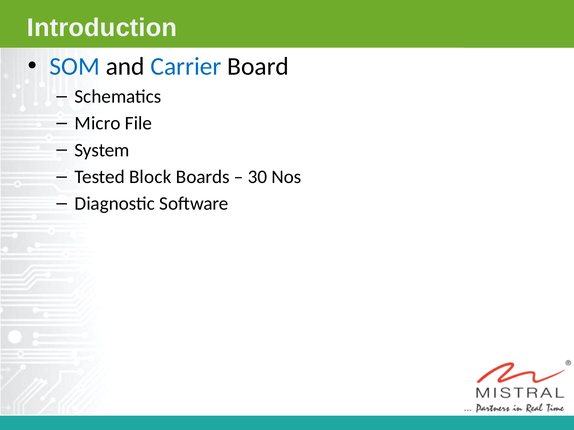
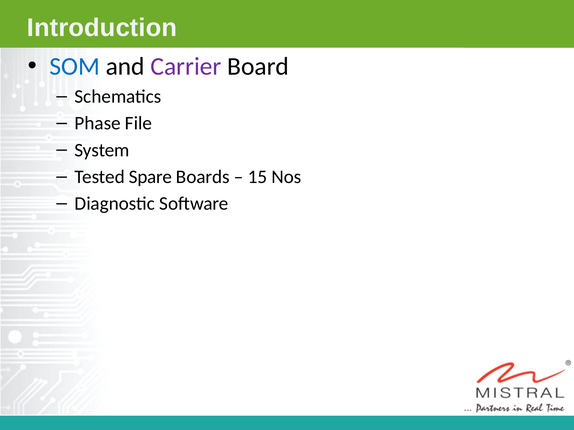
Carrier colour: blue -> purple (186, 66)
Micro: Micro -> Phase (98, 123)
Block: Block -> Spare (150, 177)
30: 30 -> 15 (257, 177)
